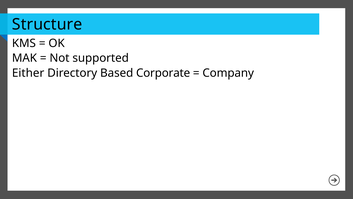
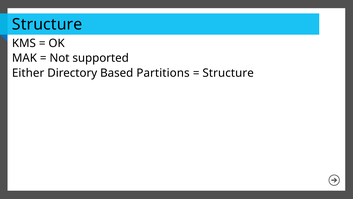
Corporate: Corporate -> Partitions (163, 73)
Company: Company -> Structure (228, 73)
